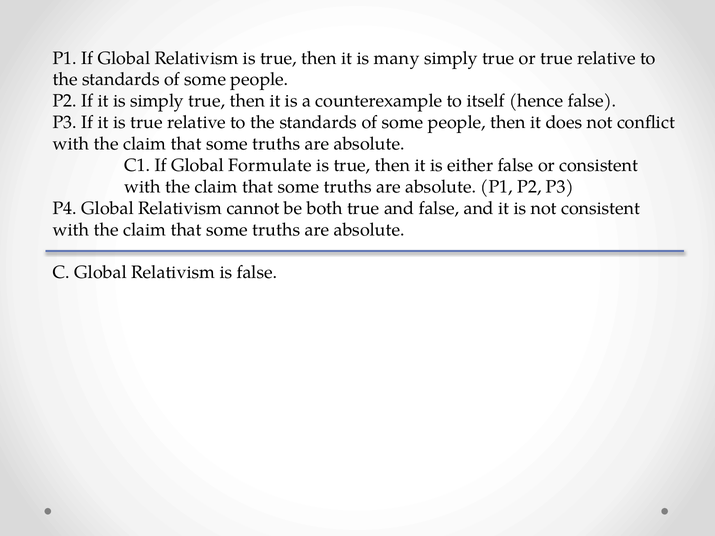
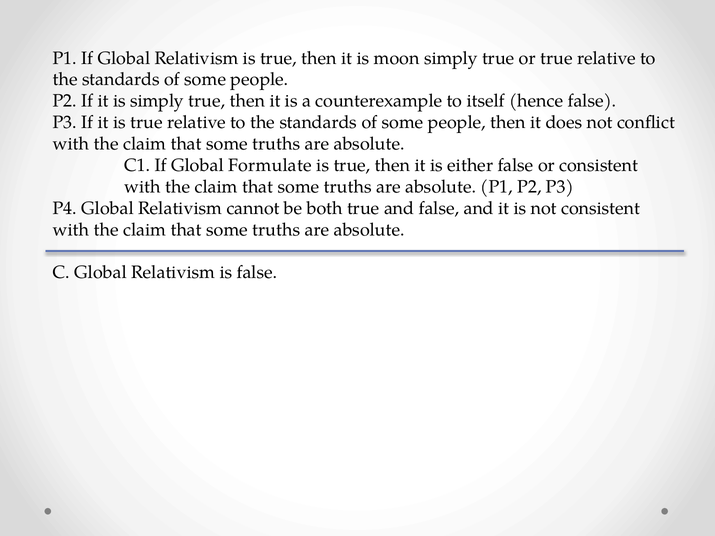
many: many -> moon (397, 58)
